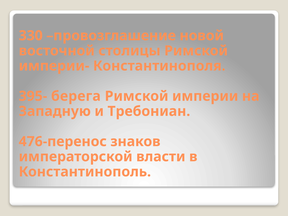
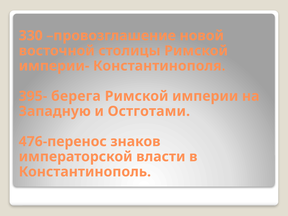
Требониан: Требониан -> Остготами (149, 111)
